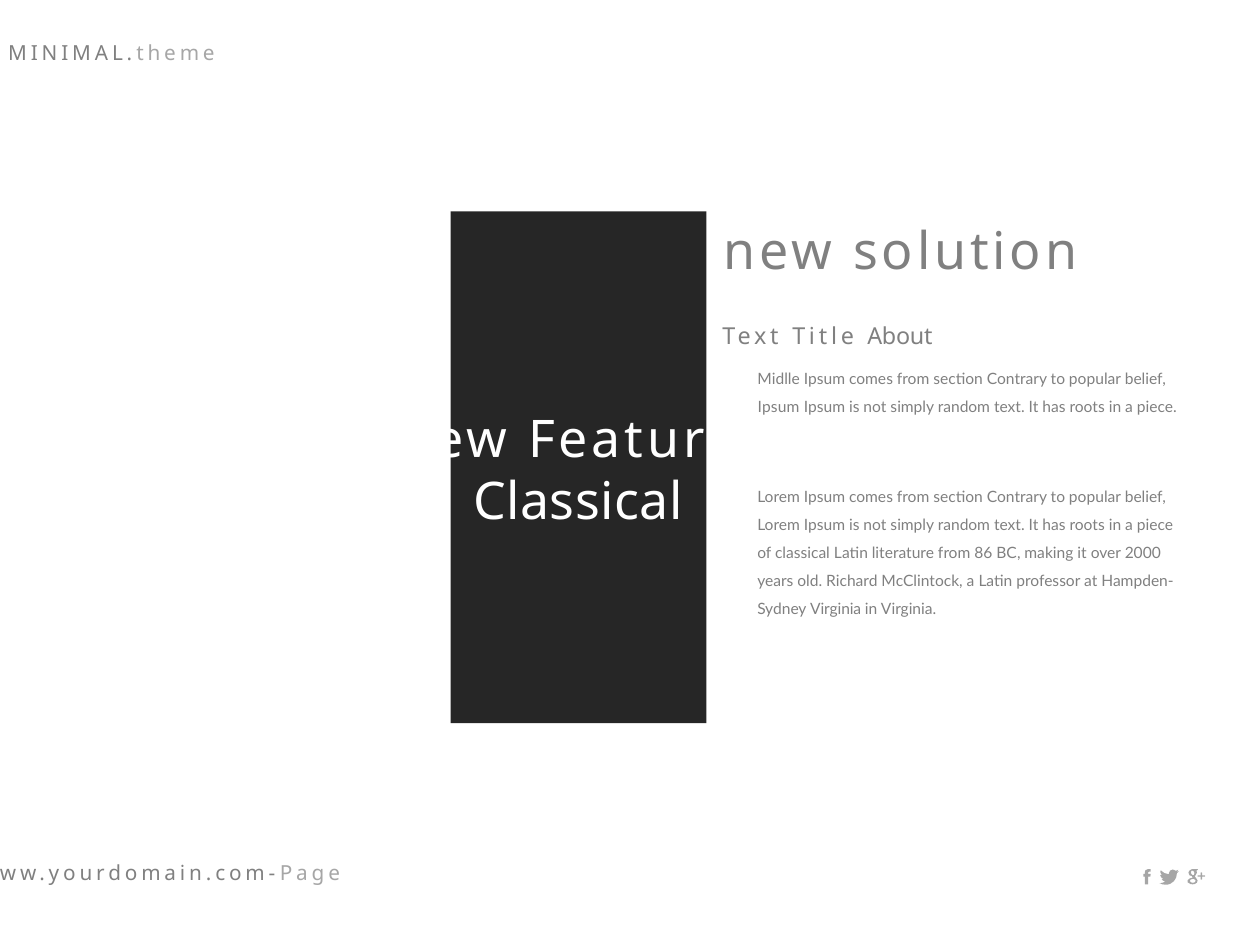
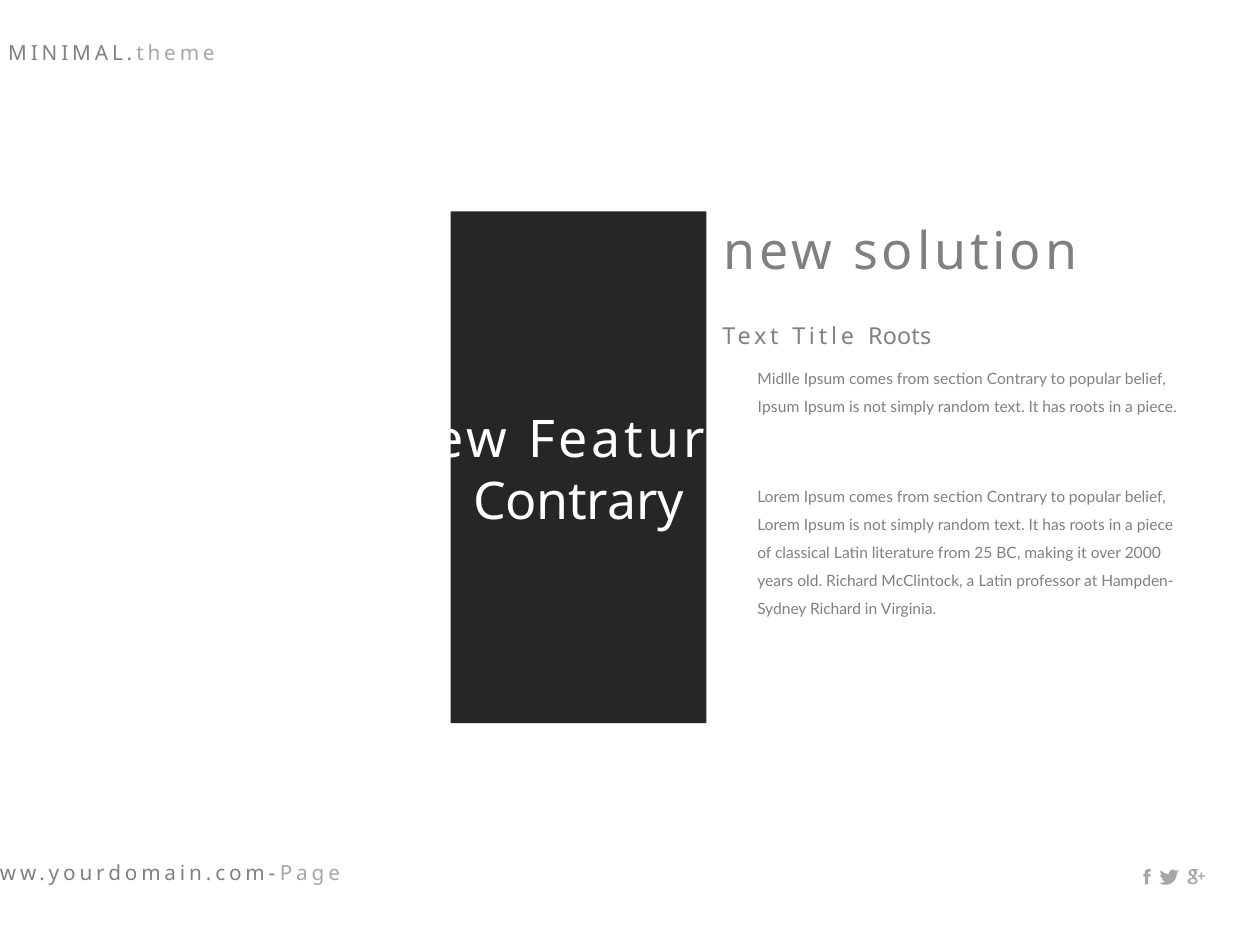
Title About: About -> Roots (900, 337)
Classical: Classical -> Contrary (578, 503)
86: 86 -> 25 (983, 553)
Virginia: Virginia -> Richard (836, 609)
